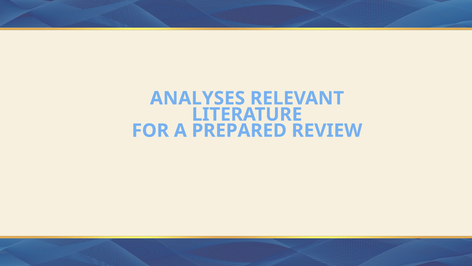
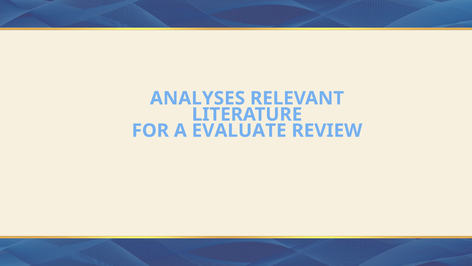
PREPARED: PREPARED -> EVALUATE (239, 130)
